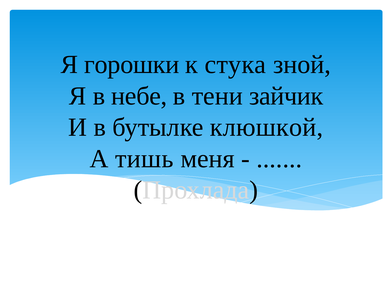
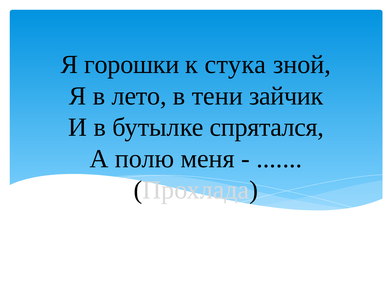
небе: небе -> лето (139, 96)
клюшкой: клюшкой -> спрятался (267, 127)
тишь: тишь -> полю (145, 159)
